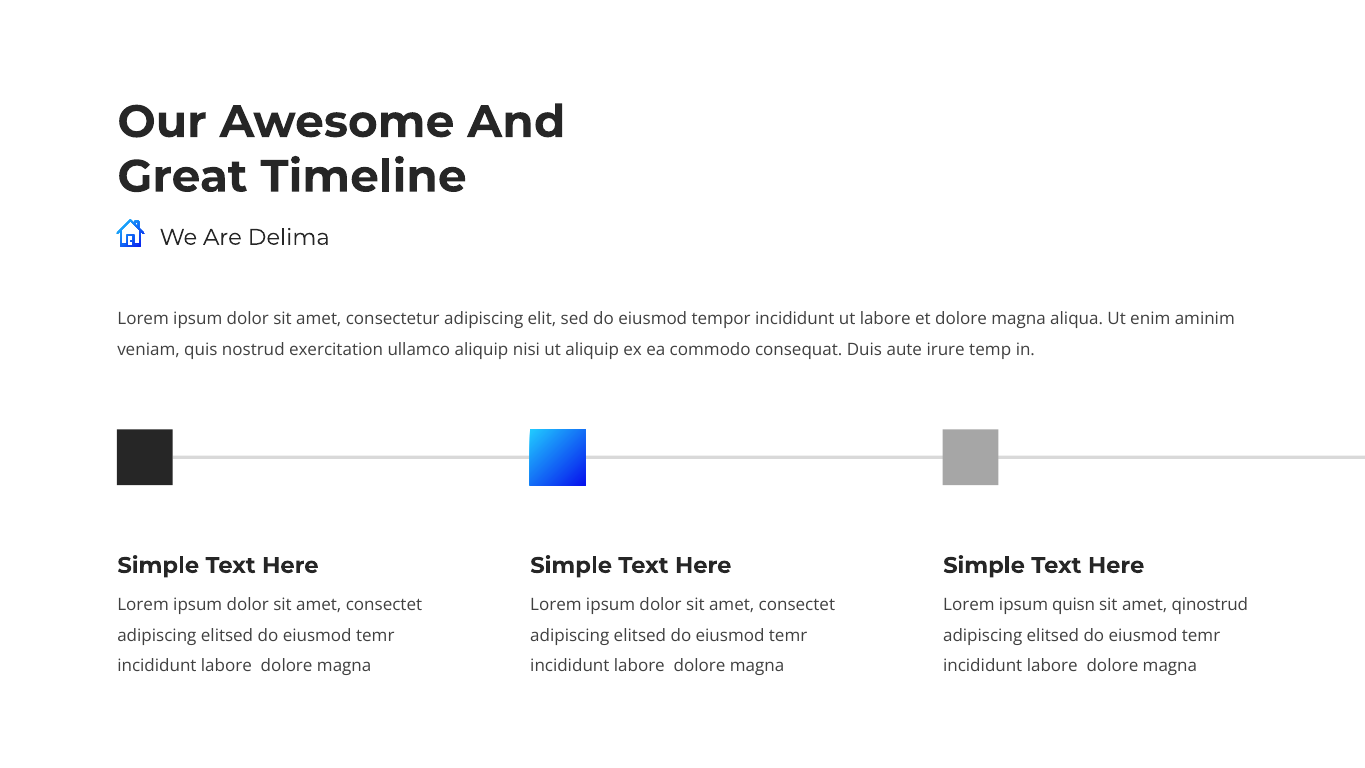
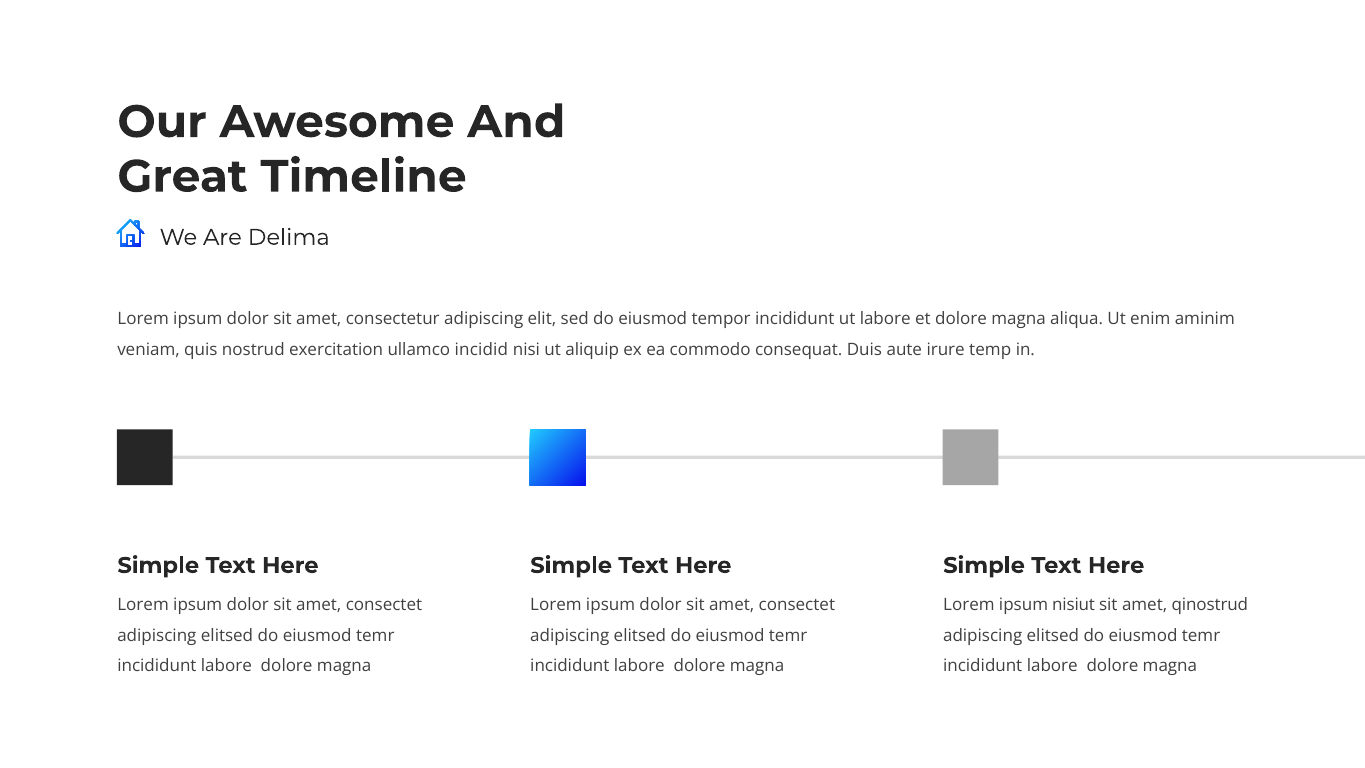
ullamco aliquip: aliquip -> incidid (481, 349)
quisn: quisn -> nisiut (1074, 605)
